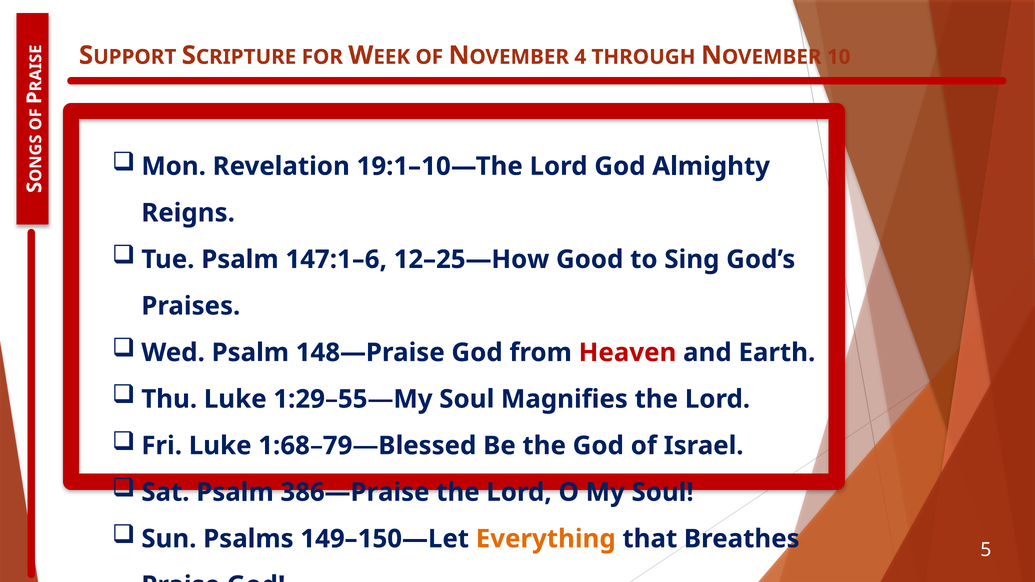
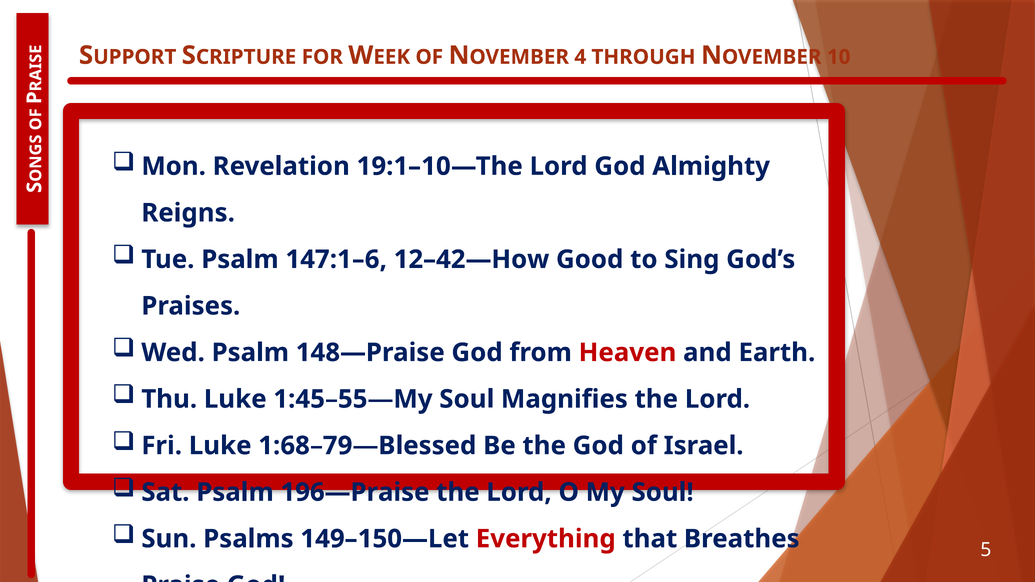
12–25—How: 12–25—How -> 12–42—How (471, 260)
1:29–55—My: 1:29–55—My -> 1:45–55—My (353, 399)
386—Praise: 386—Praise -> 196—Praise (355, 492)
Everything colour: orange -> red (546, 539)
